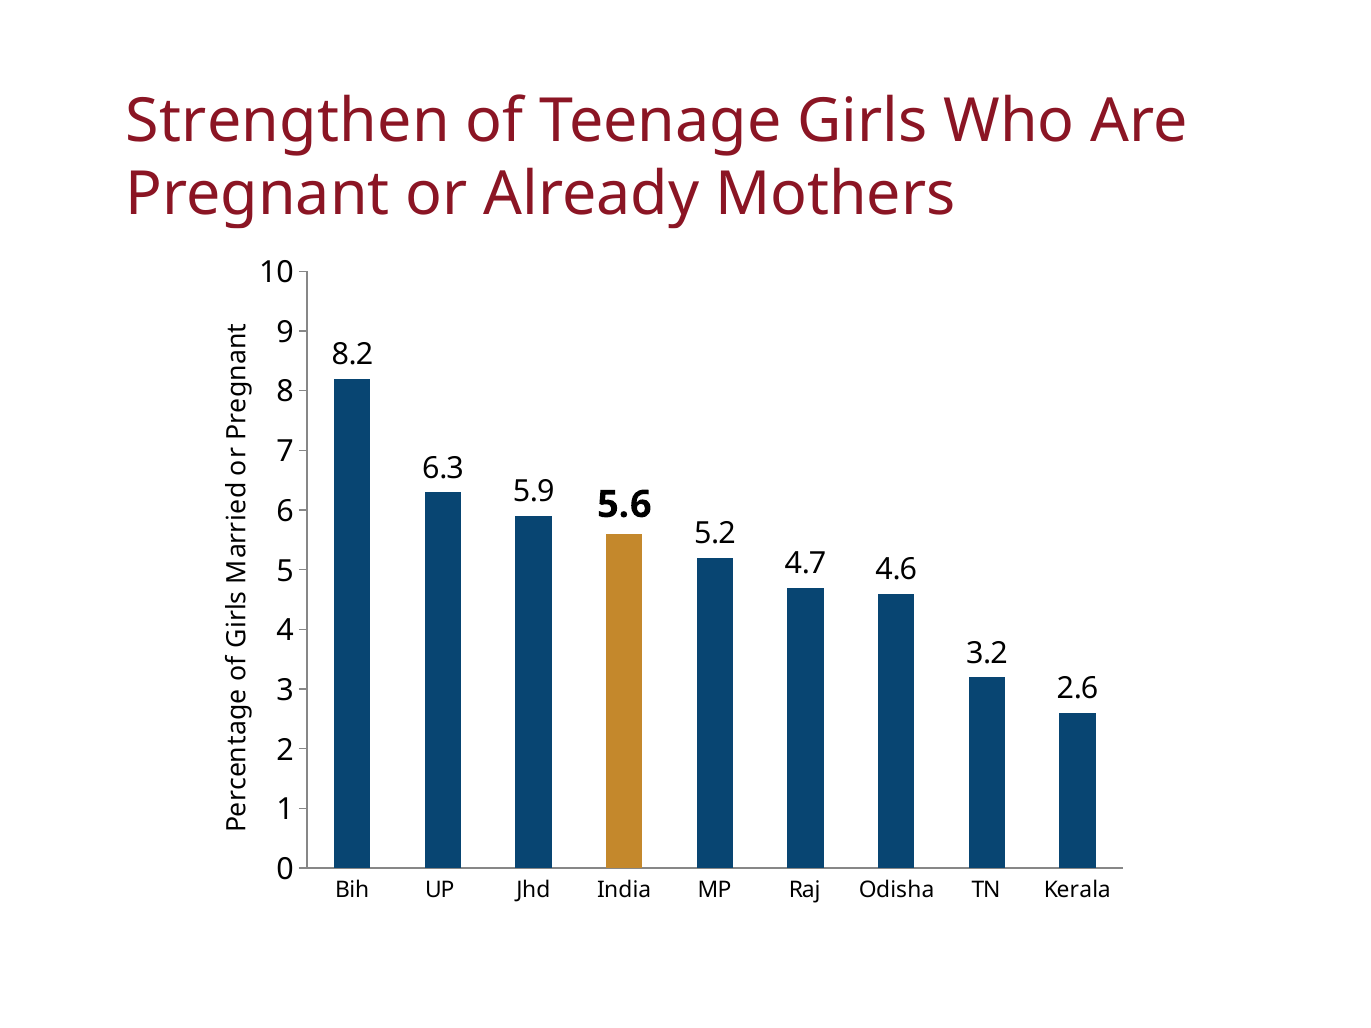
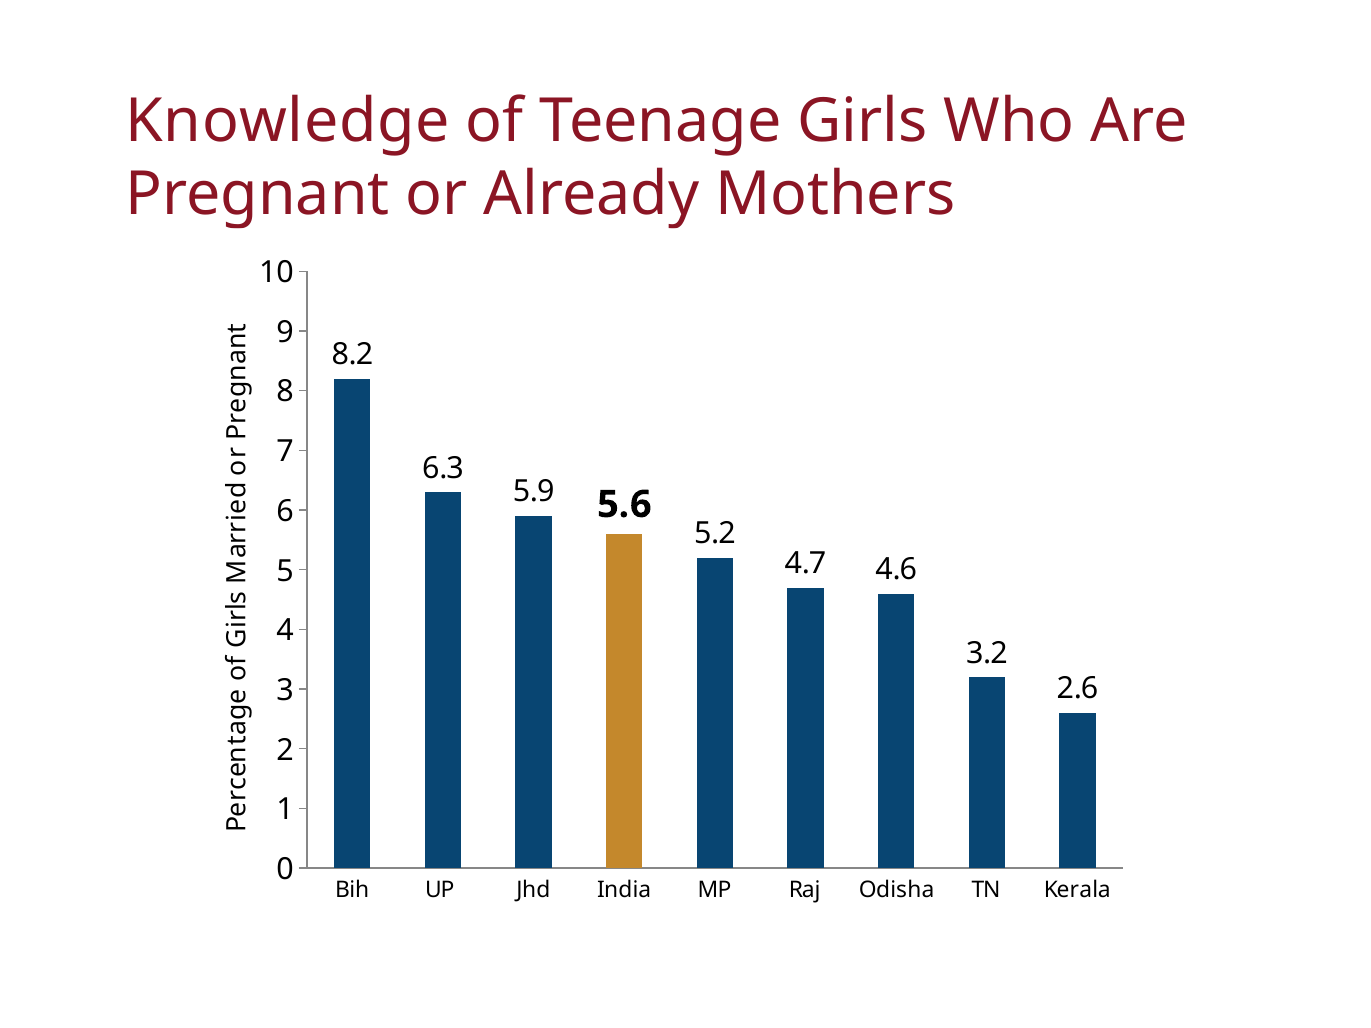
Strengthen: Strengthen -> Knowledge (288, 121)
